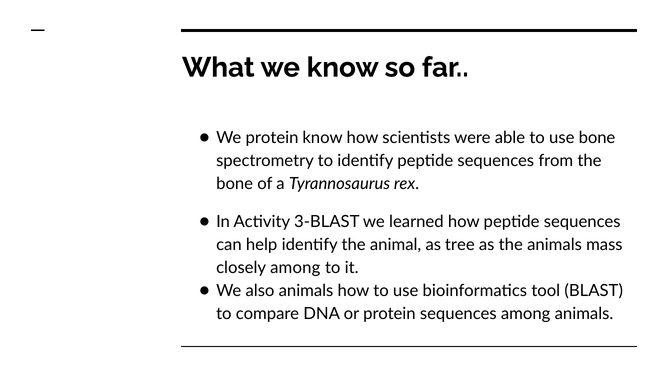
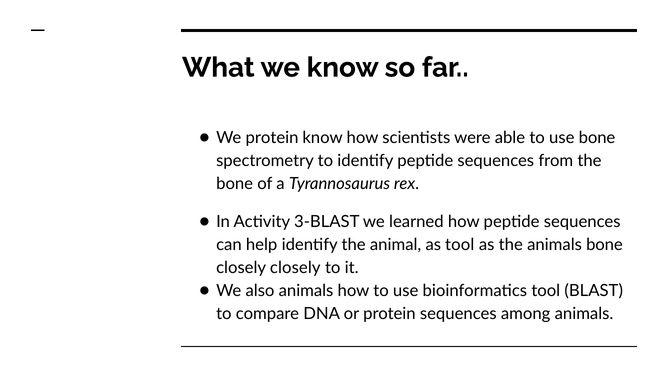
as tree: tree -> tool (460, 244)
animals mass: mass -> bone (604, 244)
closely among: among -> closely (295, 267)
